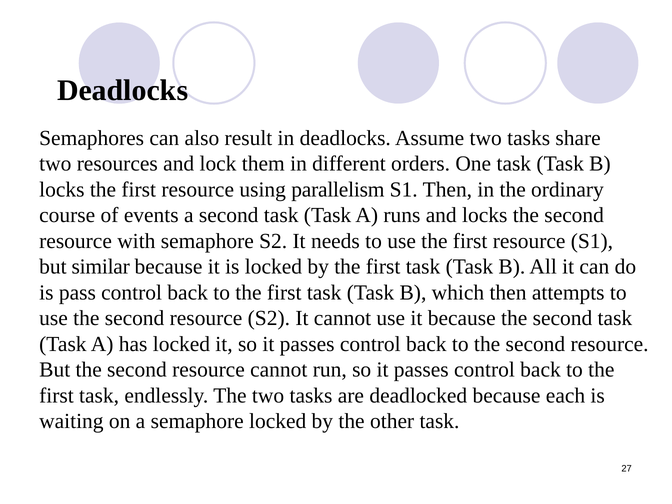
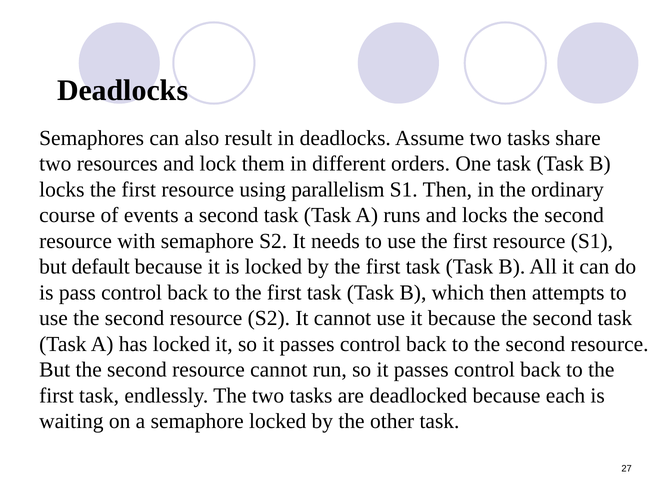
similar: similar -> default (101, 267)
